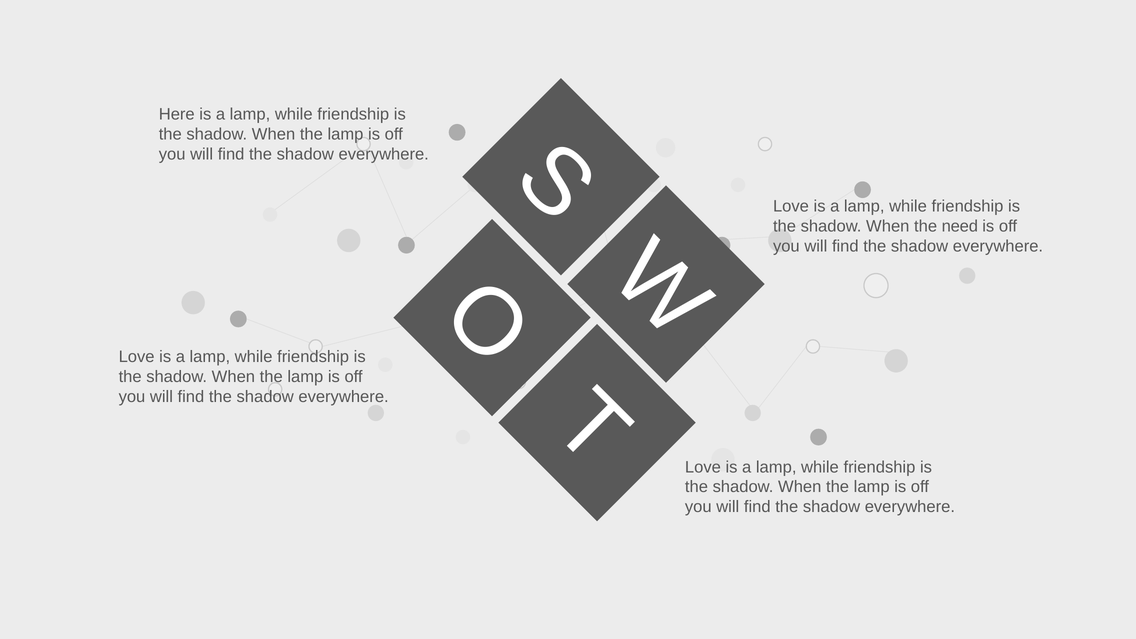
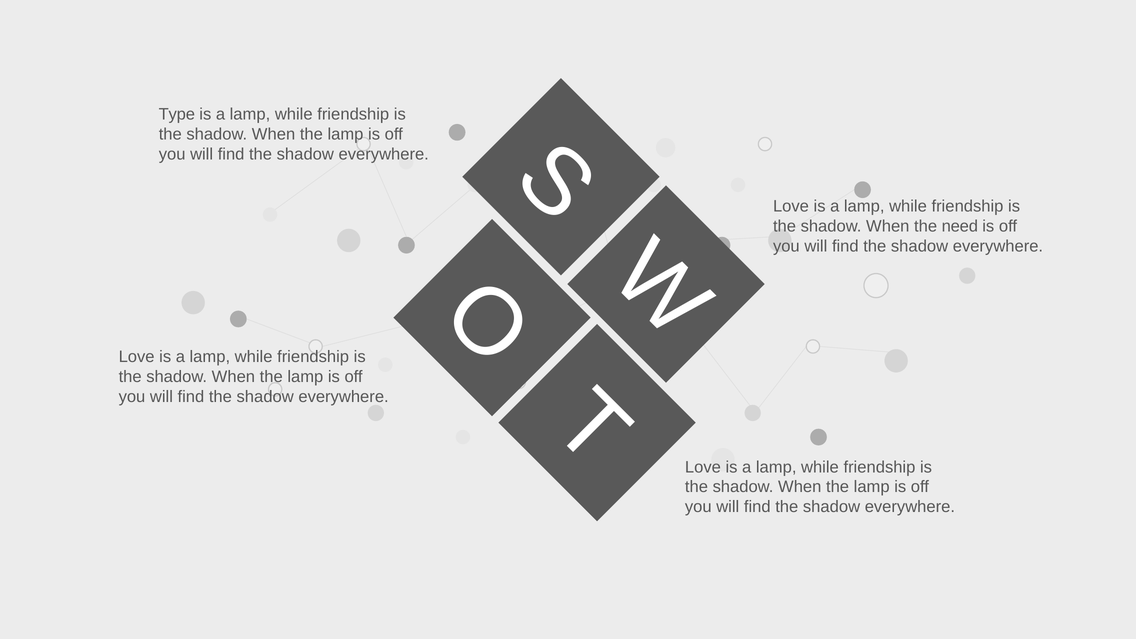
Here: Here -> Type (177, 114)
